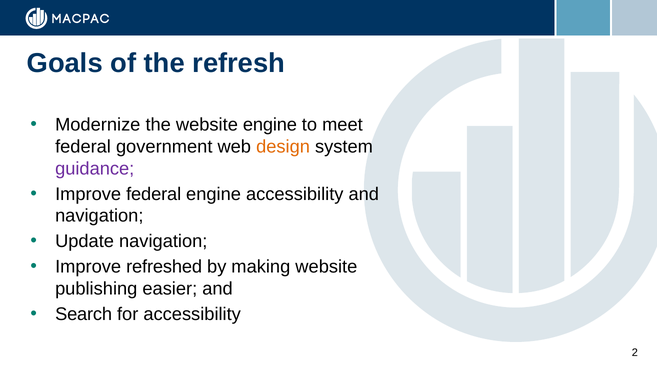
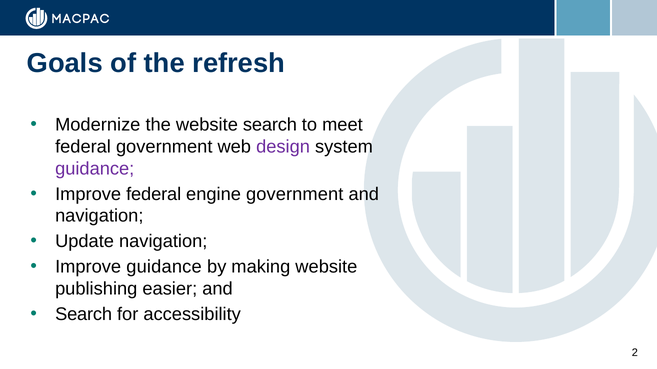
website engine: engine -> search (270, 125)
design colour: orange -> purple (283, 147)
engine accessibility: accessibility -> government (295, 194)
Improve refreshed: refreshed -> guidance (164, 267)
